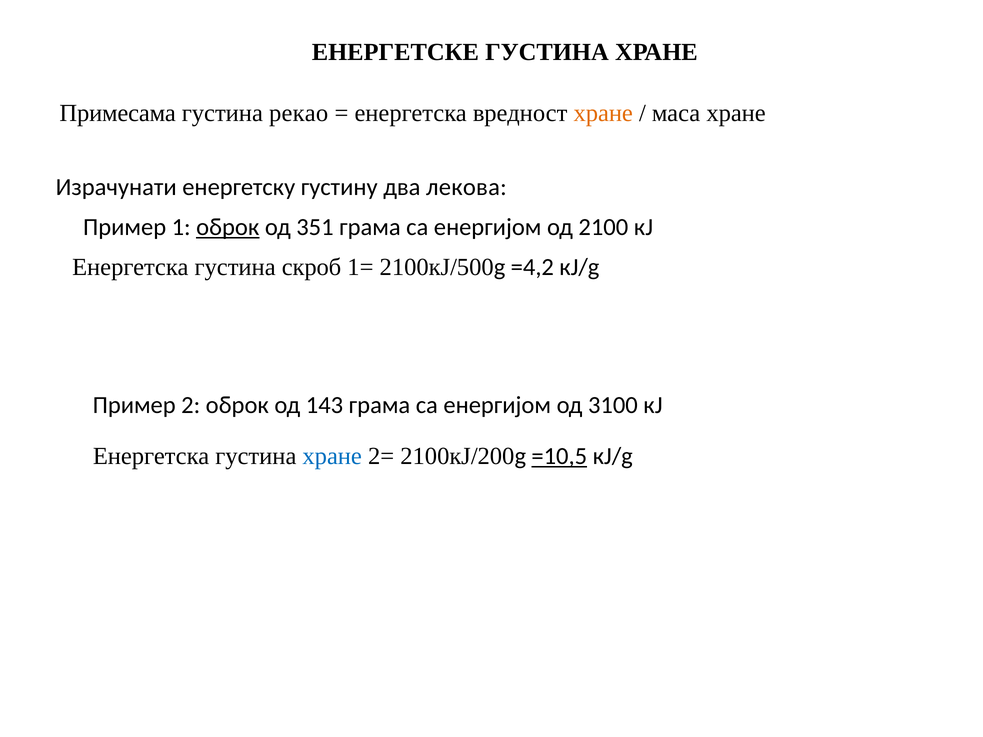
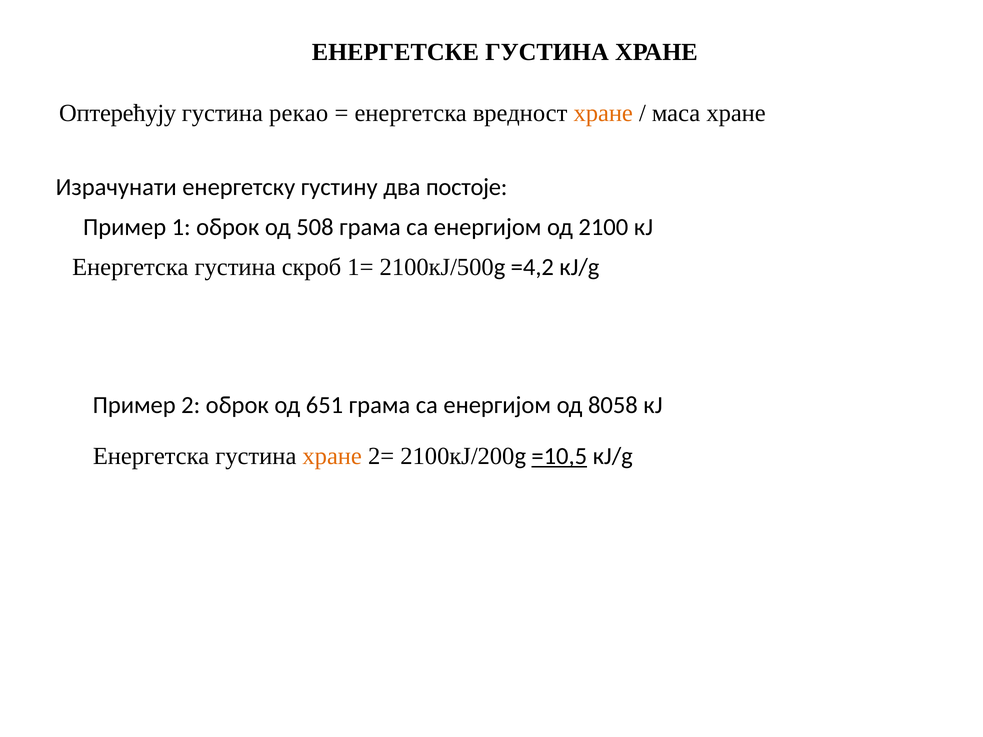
Примесама: Примесама -> Оптерећују (118, 113)
лекова: лекова -> постоје (467, 187)
оброк underline: present -> none (228, 227)
351: 351 -> 508 (315, 227)
143: 143 -> 651 (325, 405)
3100: 3100 -> 8058 (613, 405)
хране colour: blue -> orange (332, 456)
